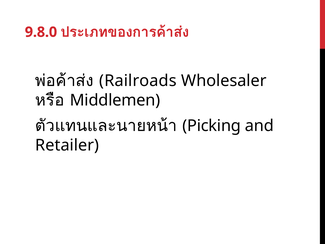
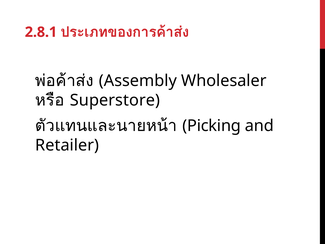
9.8.0: 9.8.0 -> 2.8.1 (41, 32)
Railroads: Railroads -> Assembly (138, 81)
Middlemen: Middlemen -> Superstore (115, 100)
